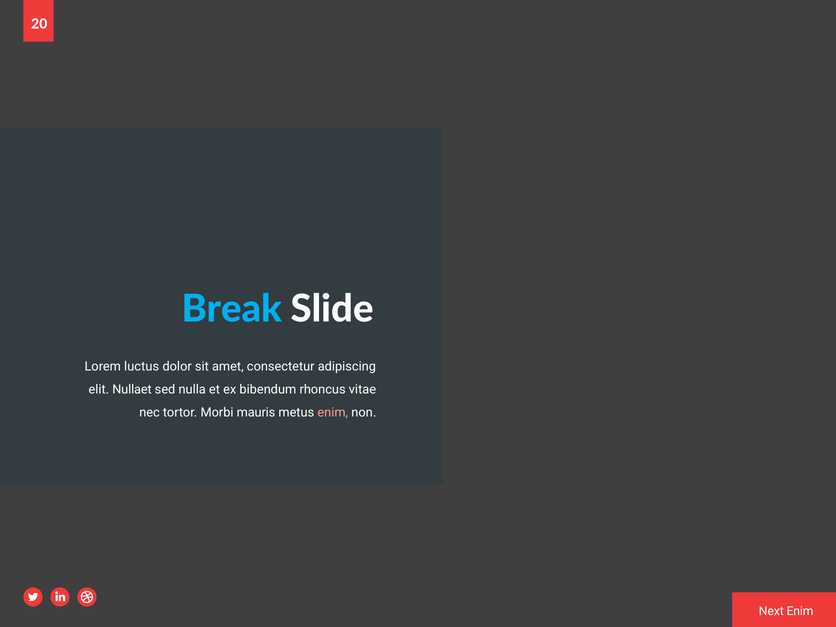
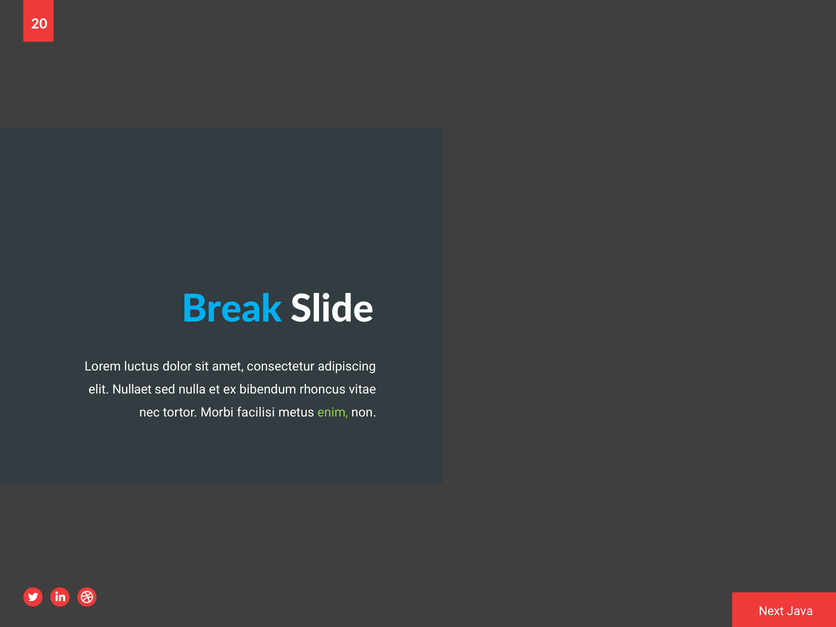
mauris: mauris -> facilisi (256, 413)
enim colour: pink -> light green (333, 413)
Next Enim: Enim -> Java (800, 611)
